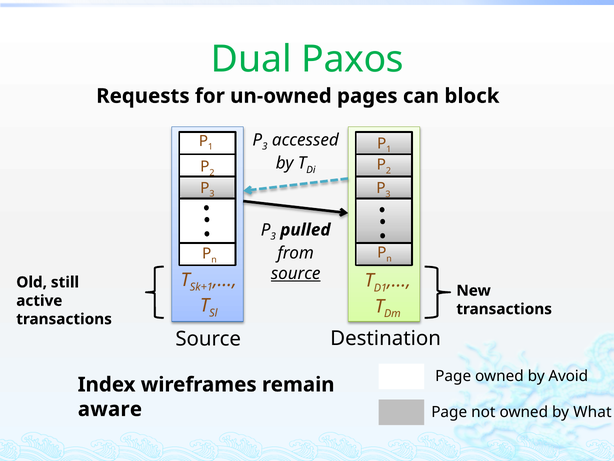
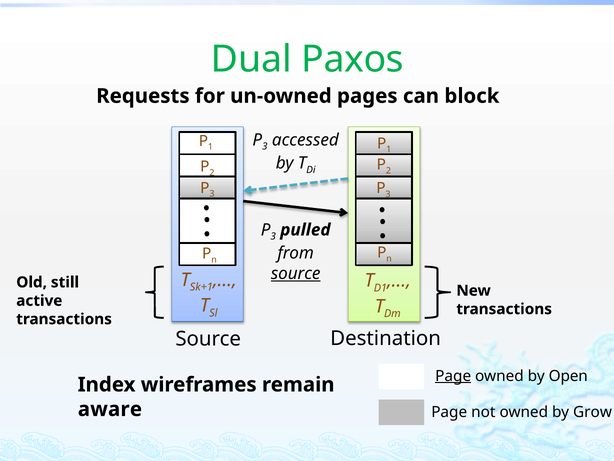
Page underline: none -> present (453, 376)
Avoid: Avoid -> Open (568, 376)
What: What -> Grow (592, 412)
